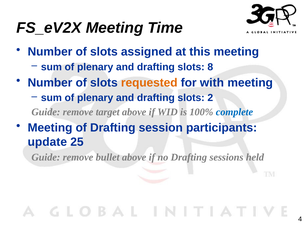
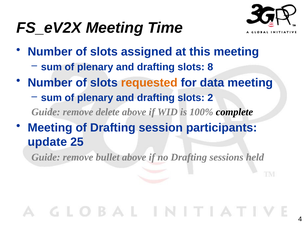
with: with -> data (212, 83)
target: target -> delete (108, 112)
complete colour: blue -> black (234, 112)
